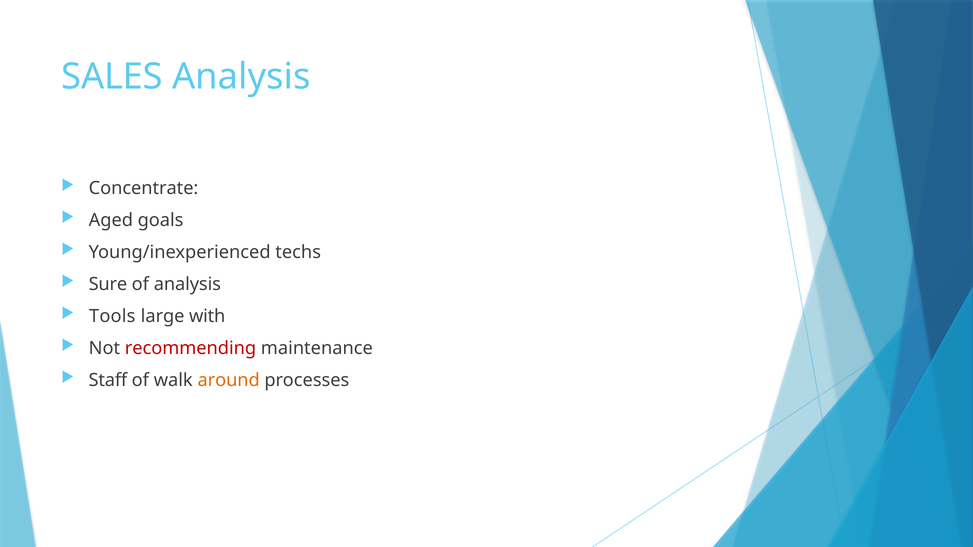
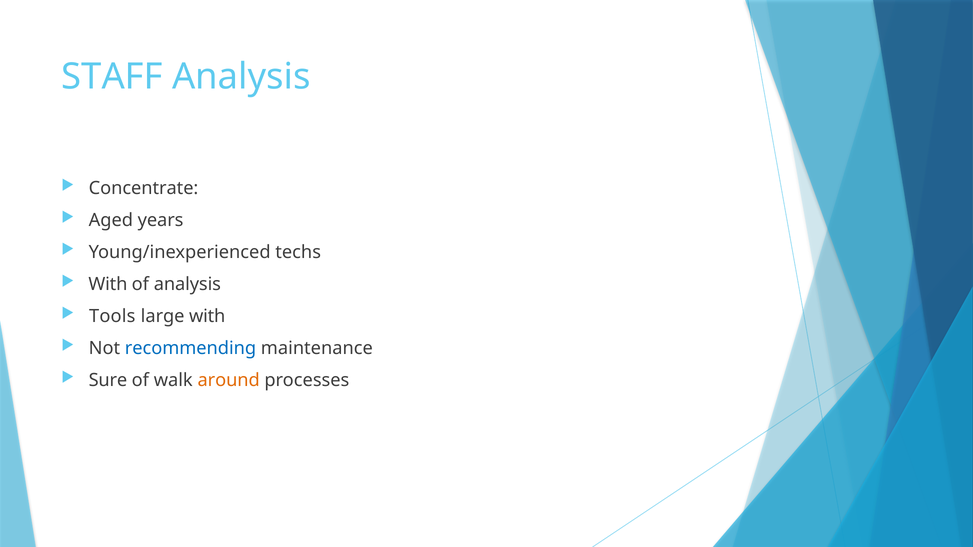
SALES: SALES -> STAFF (112, 77)
goals: goals -> years (161, 220)
Sure: Sure -> With (108, 284)
recommending colour: red -> blue (190, 348)
Staff: Staff -> Sure (108, 381)
